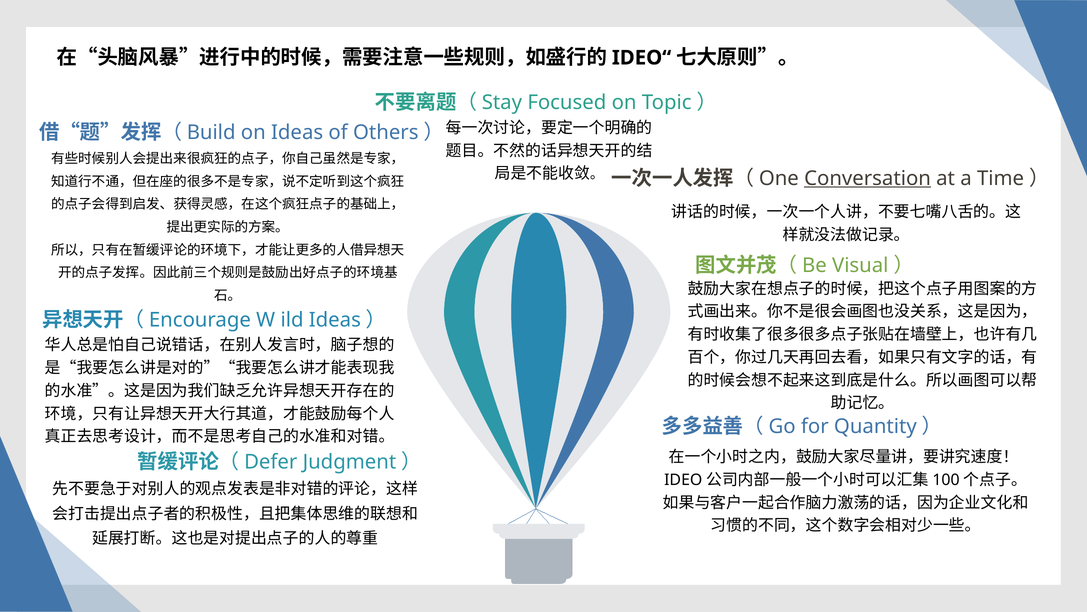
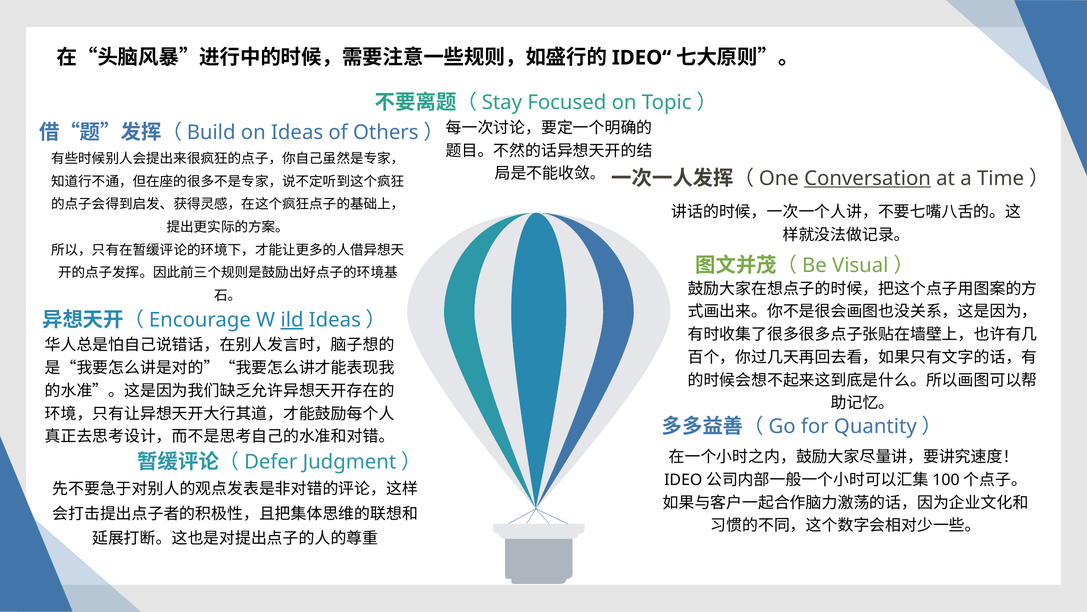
ild underline: none -> present (292, 320)
